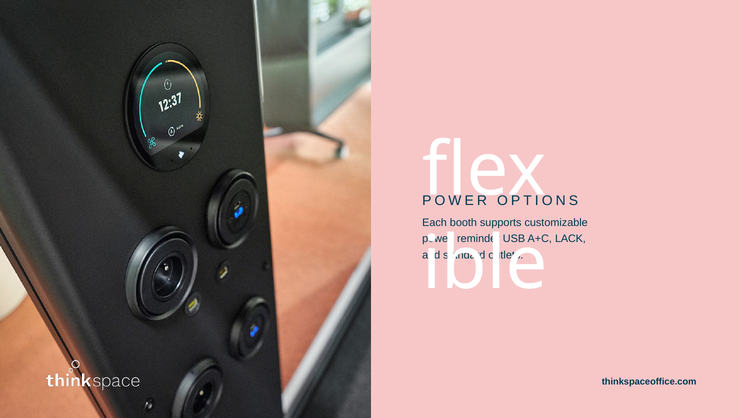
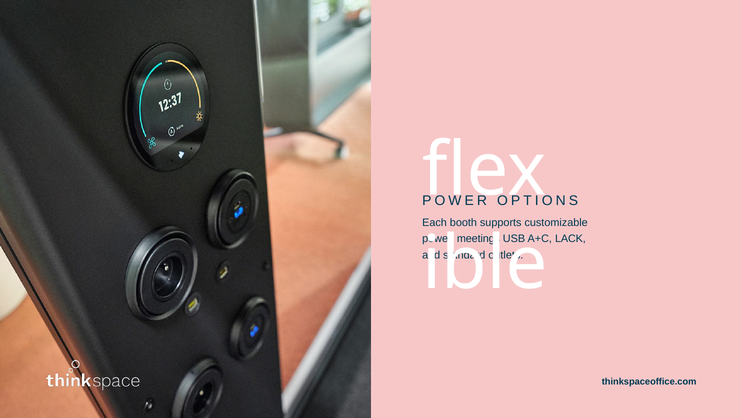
reminder: reminder -> meetings (478, 238)
